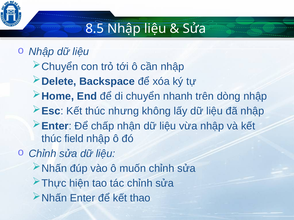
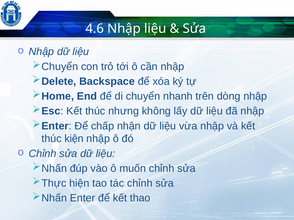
8.5: 8.5 -> 4.6 (95, 29)
field: field -> kiện (74, 139)
